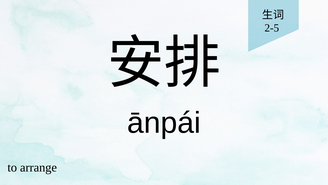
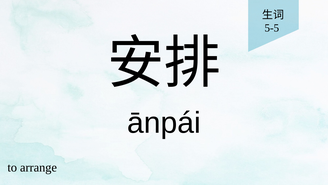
2-5: 2-5 -> 5-5 (272, 28)
